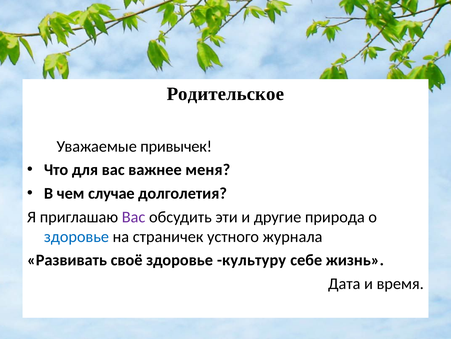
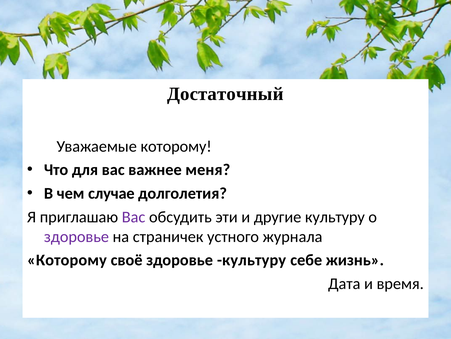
Родительское: Родительское -> Достаточный (225, 94)
Уважаемые привычек: привычек -> которому (176, 146)
другие природа: природа -> культуру (335, 217)
здоровье colour: blue -> purple (76, 236)
Развивать: Развивать -> Которому (67, 260)
